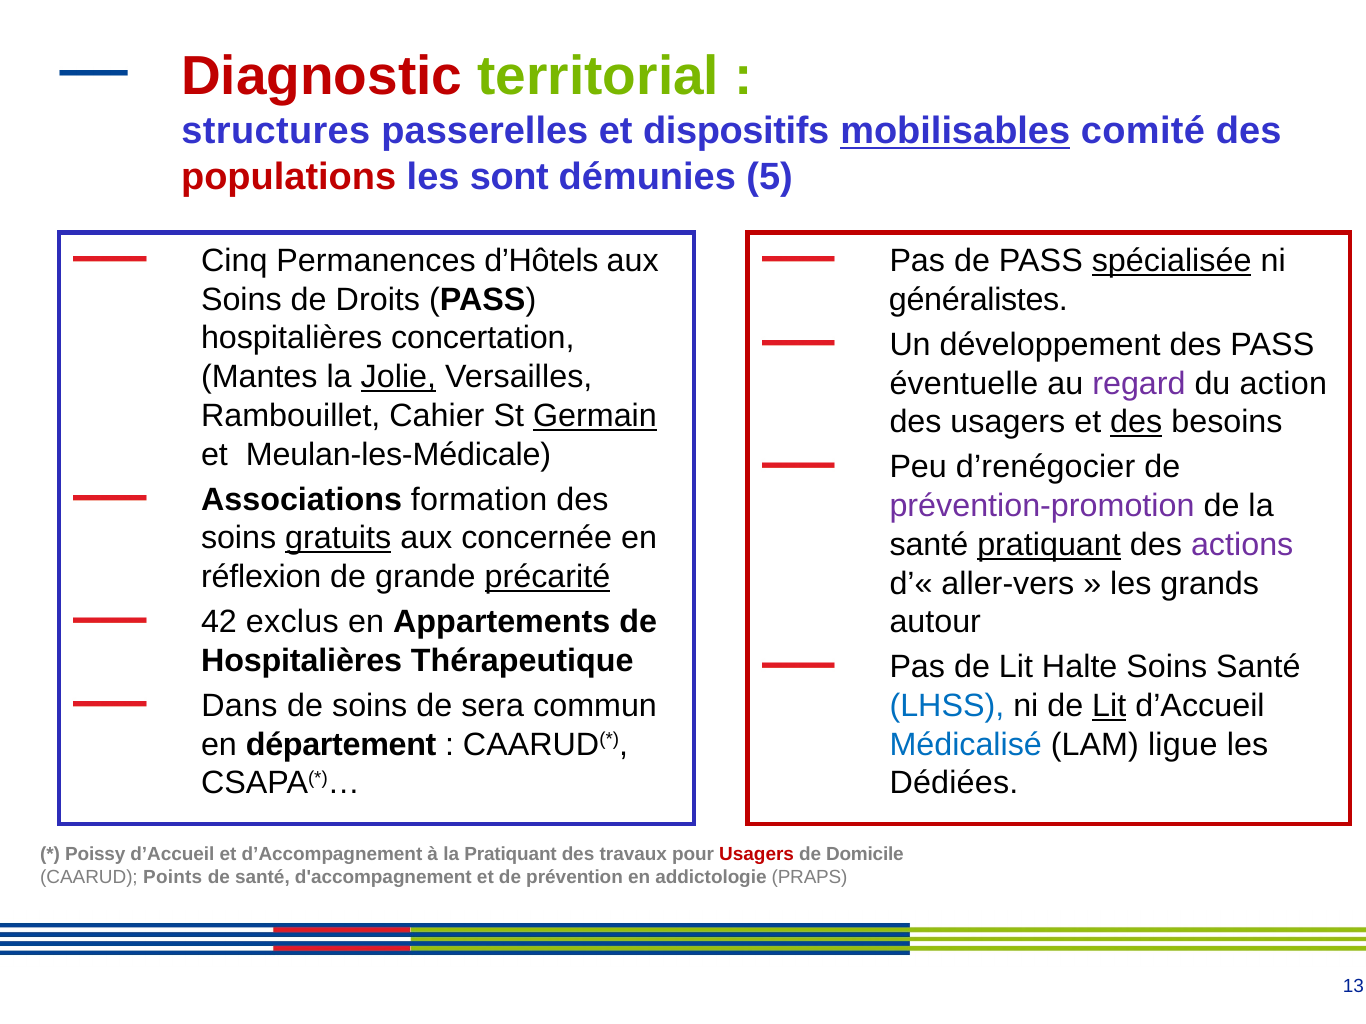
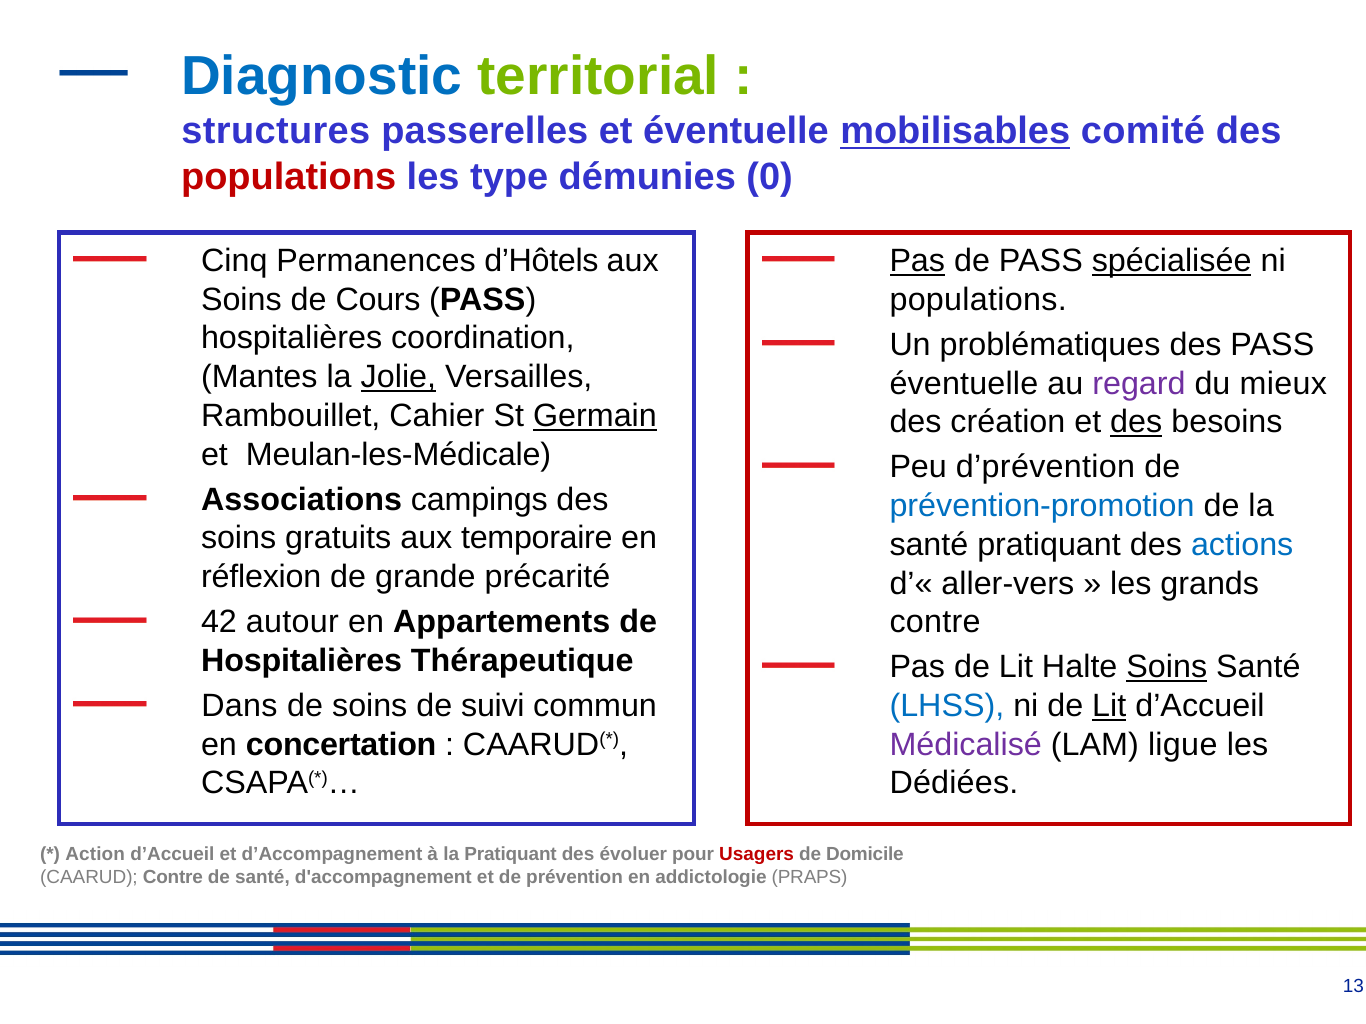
Diagnostic colour: red -> blue (322, 77)
et dispositifs: dispositifs -> éventuelle (736, 131)
sont: sont -> type (509, 177)
5: 5 -> 0 (770, 177)
Pas underline: none -> present (917, 261)
Droits: Droits -> Cours (378, 300)
généralistes: généralistes -> populations (978, 300)
concertation: concertation -> coordination (483, 338)
développement: développement -> problématiques (1050, 345)
action: action -> mieux (1283, 384)
des usagers: usagers -> création (1008, 422)
d’renégocier: d’renégocier -> d’prévention (1046, 468)
formation: formation -> campings (479, 500)
prévention-promotion colour: purple -> blue (1042, 506)
gratuits underline: present -> none (338, 538)
concernée: concernée -> temporaire (537, 538)
pratiquant underline: present -> none (1049, 545)
actions colour: purple -> blue (1242, 545)
précarité underline: present -> none (547, 577)
exclus: exclus -> autour (292, 622)
autour: autour -> contre (935, 622)
Soins underline: none -> present (1167, 668)
sera: sera -> suivi (493, 706)
département: département -> concertation (341, 745)
Médicalisé colour: blue -> purple (966, 745)
Poissy: Poissy -> Action (95, 854)
travaux: travaux -> évoluer (633, 854)
CAARUD Points: Points -> Contre (173, 877)
